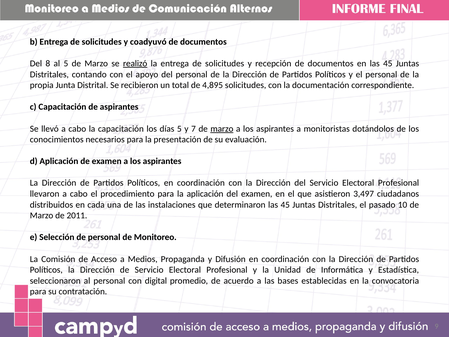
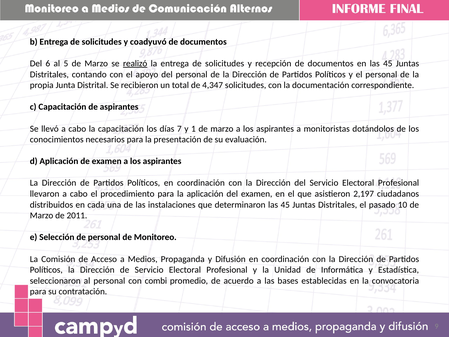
8: 8 -> 6 (48, 63)
4,895: 4,895 -> 4,347 (213, 85)
días 5: 5 -> 7 (179, 129)
7: 7 -> 1 (193, 129)
marzo underline: present -> none (222, 129)
3,497: 3,497 -> 2,197 (364, 194)
digital: digital -> combi (156, 281)
